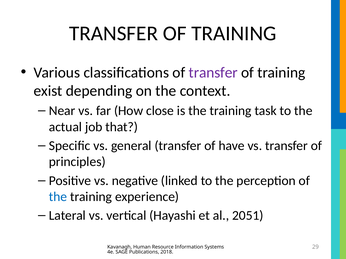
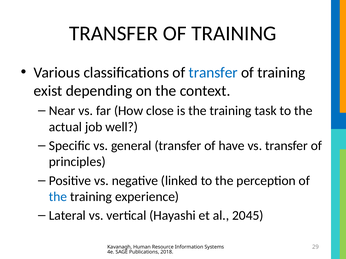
transfer colour: purple -> blue (213, 73)
that: that -> well (122, 127)
2051: 2051 -> 2045 (248, 216)
